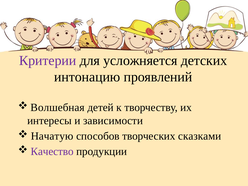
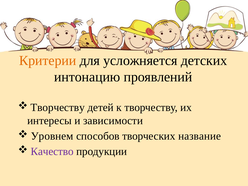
Критерии colour: purple -> orange (48, 60)
Волшебная: Волшебная -> Творчеству (58, 107)
Начатую: Начатую -> Уровнем (52, 136)
сказками: сказками -> название (200, 136)
